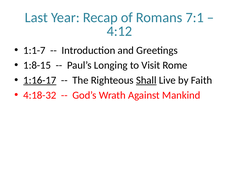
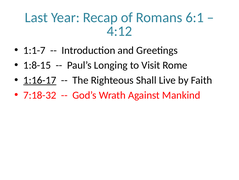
7:1: 7:1 -> 6:1 (195, 17)
Shall underline: present -> none (146, 80)
4:18-32: 4:18-32 -> 7:18-32 (40, 95)
